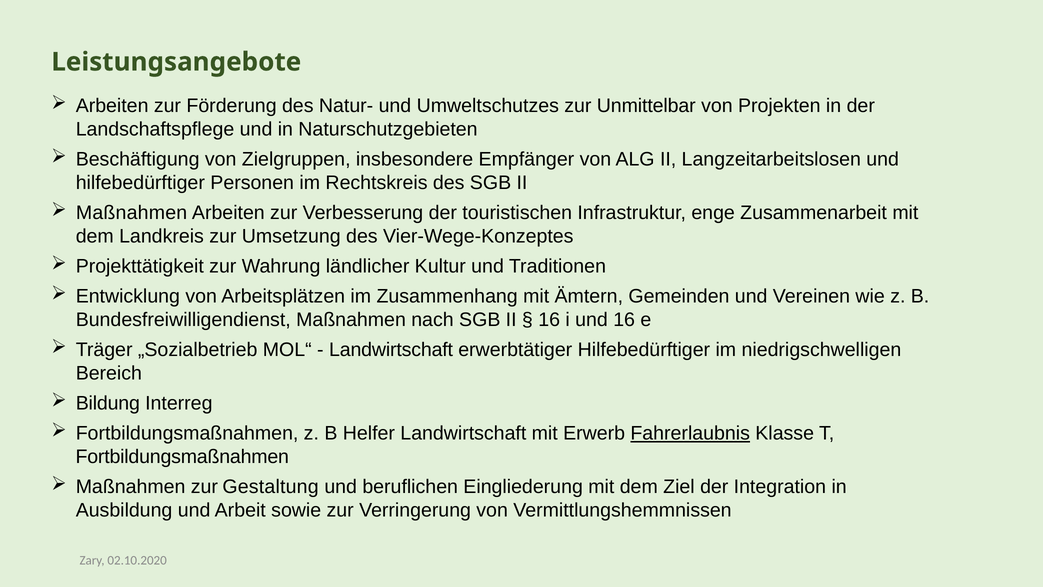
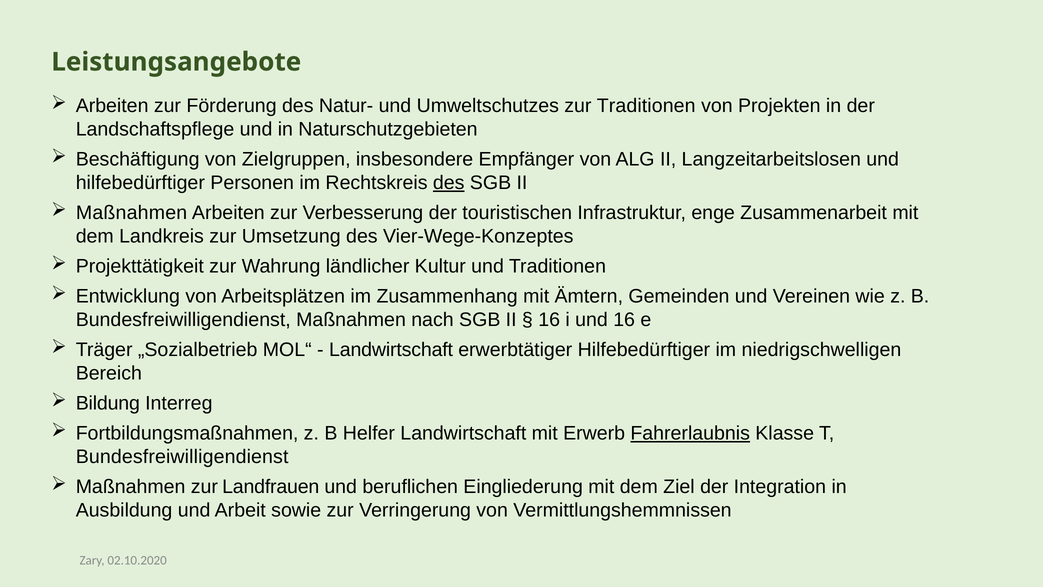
zur Unmittelbar: Unmittelbar -> Traditionen (646, 106)
des underline: none -> present (449, 183)
Fortbildungsmaßnahmen: Fortbildungsmaßnahmen -> Bundesfreiwilligendienst (182, 457)
Gestaltung: Gestaltung -> Landfrauen (271, 487)
